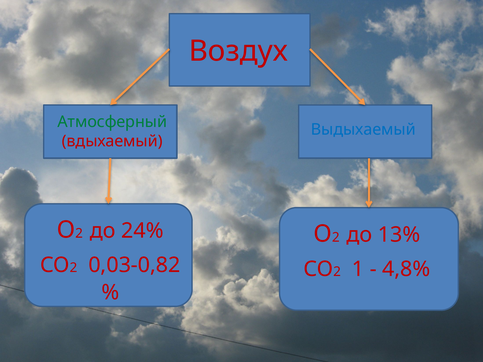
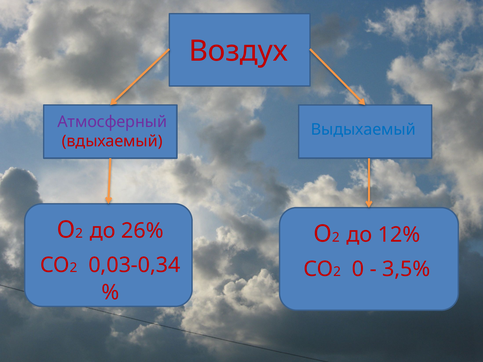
Атмосферный colour: green -> purple (112, 122)
24%: 24% -> 26% (142, 231)
13%: 13% -> 12% (399, 235)
0,03-0,82: 0,03-0,82 -> 0,03-0,34 (134, 265)
1: 1 -> 0 (358, 269)
4,8%: 4,8% -> 3,5% (406, 269)
